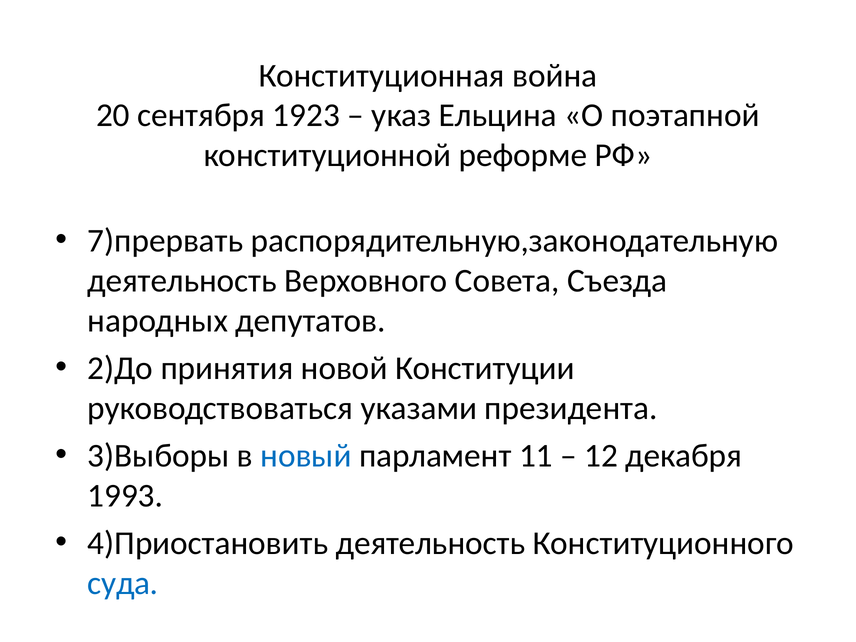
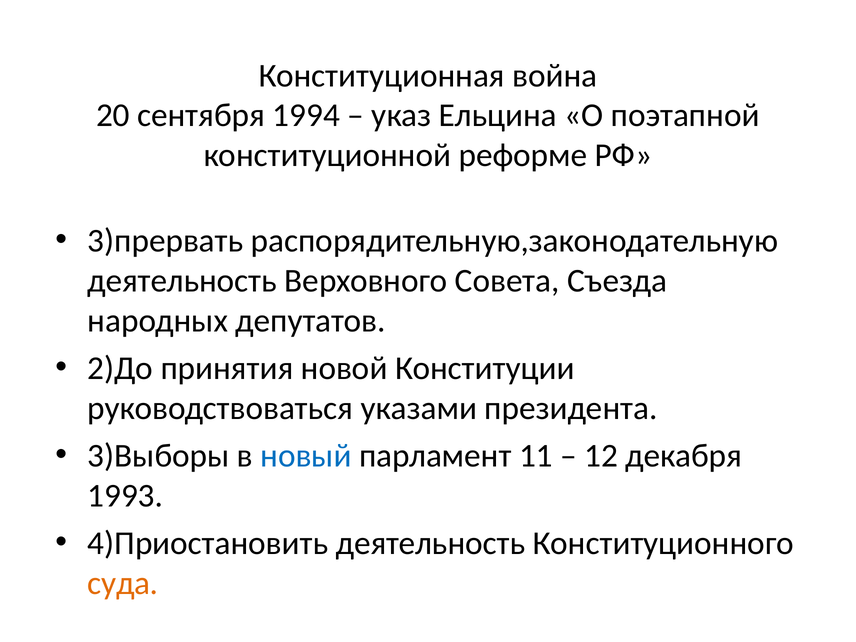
1923: 1923 -> 1994 (306, 115)
7)прервать: 7)прервать -> 3)прервать (165, 241)
суда colour: blue -> orange (123, 583)
